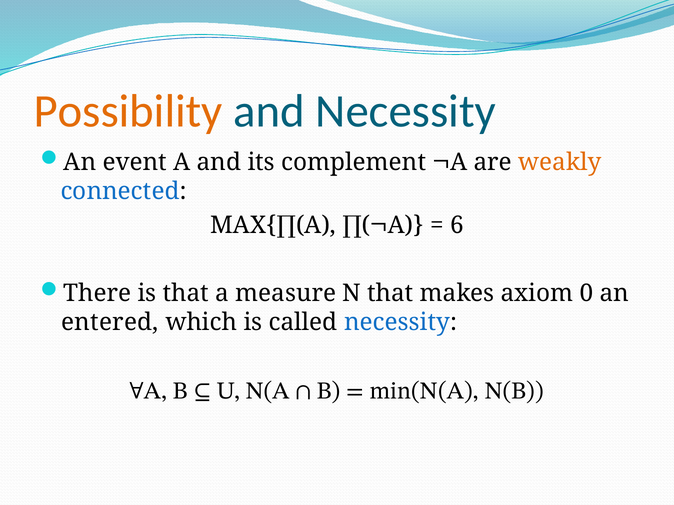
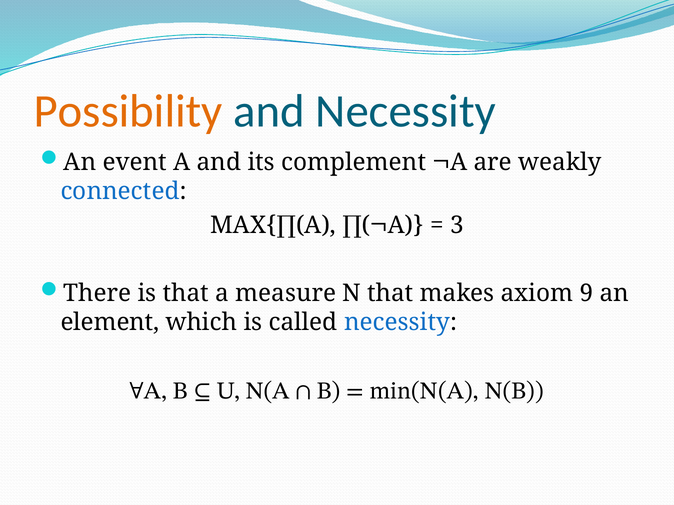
weakly colour: orange -> black (560, 162)
6: 6 -> 3 (457, 226)
0: 0 -> 9 (586, 294)
entered: entered -> element (110, 323)
